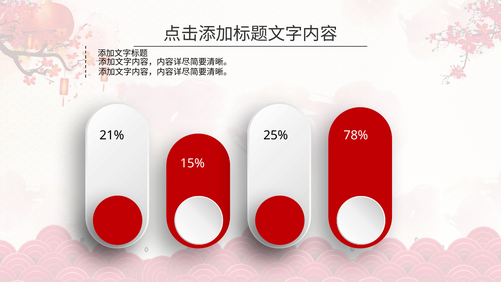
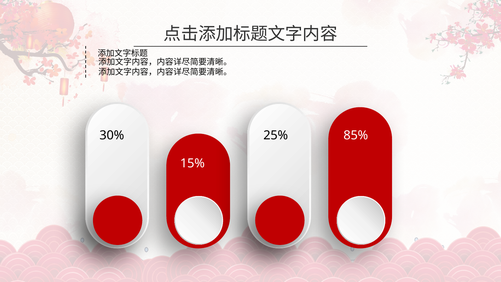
21%: 21% -> 30% (112, 135)
78%: 78% -> 85% (356, 135)
